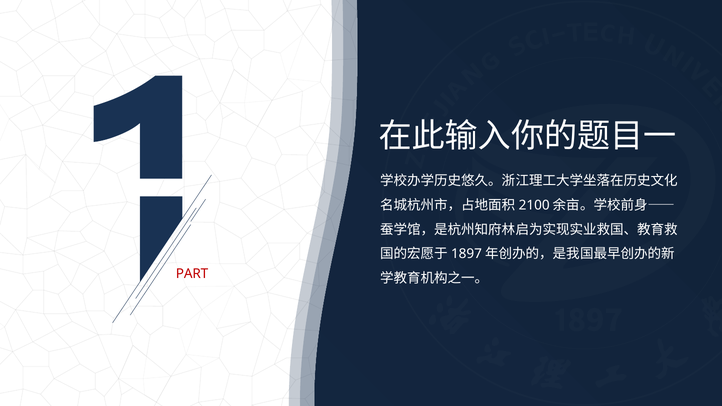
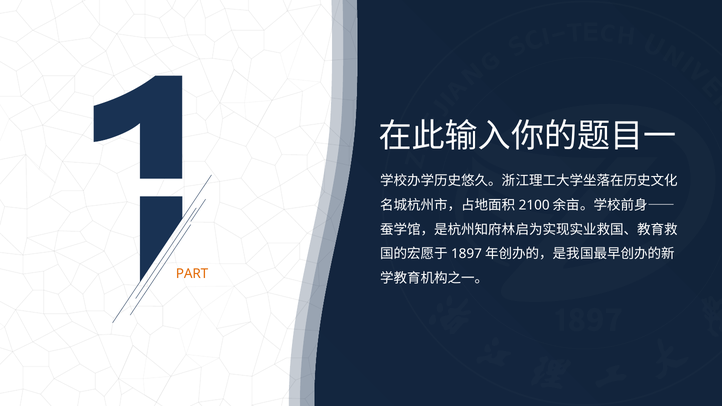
PART colour: red -> orange (192, 274)
